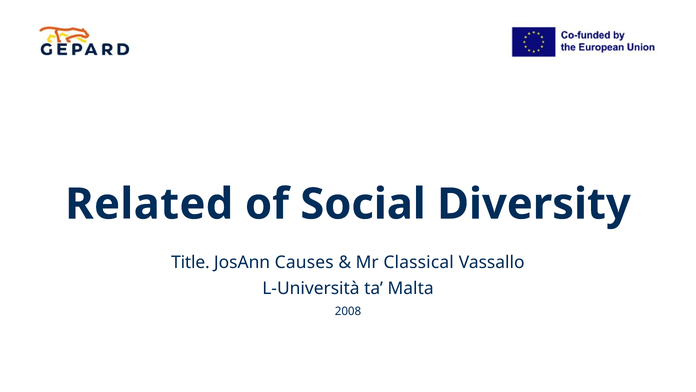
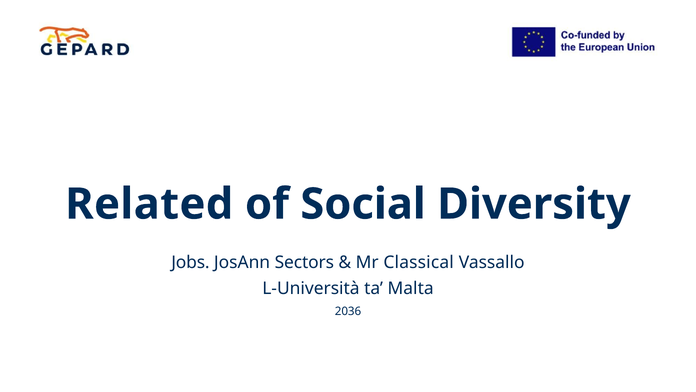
Title: Title -> Jobs (190, 262)
Causes: Causes -> Sectors (304, 262)
2008: 2008 -> 2036 (348, 311)
